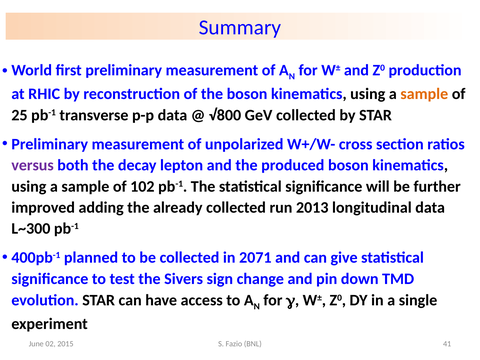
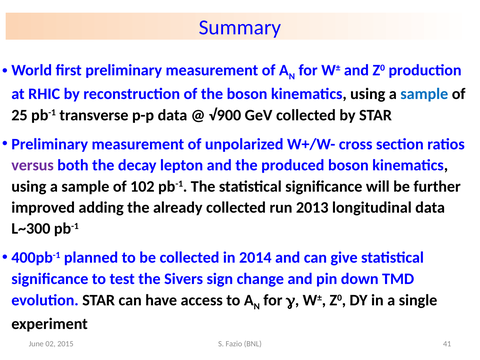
sample colour: orange -> blue (424, 94)
√800: √800 -> √900 (225, 115)
2071: 2071 -> 2014 (255, 258)
